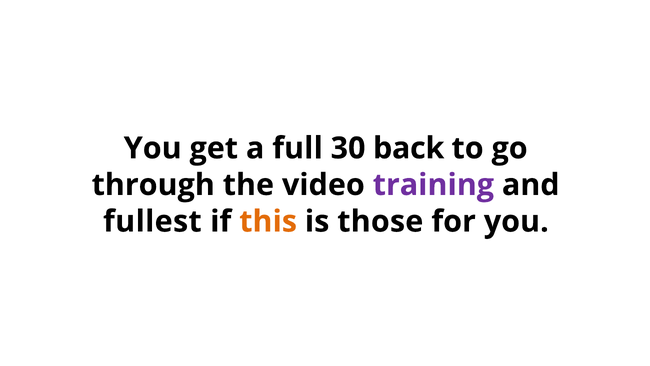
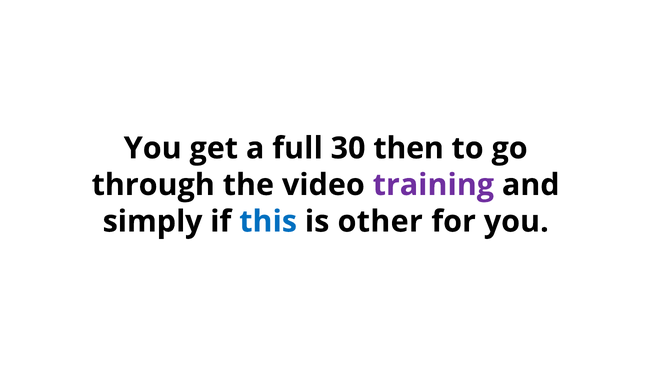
back: back -> then (409, 148)
fullest: fullest -> simply (153, 221)
this colour: orange -> blue (268, 221)
those: those -> other (380, 221)
